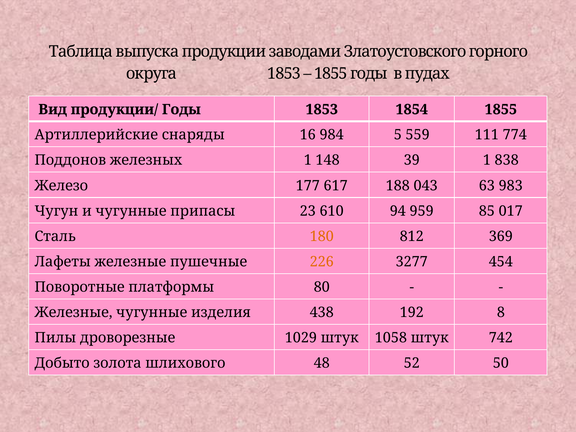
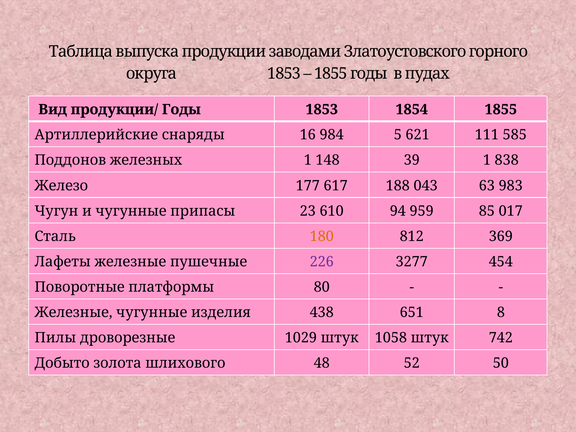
559: 559 -> 621 (418, 135)
774: 774 -> 585 (515, 135)
226 colour: orange -> purple (322, 262)
192: 192 -> 651 (412, 312)
